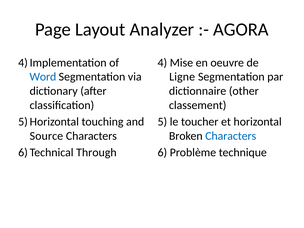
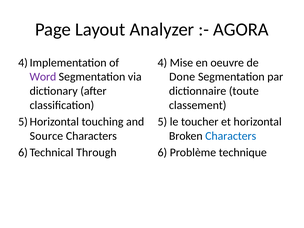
Word colour: blue -> purple (43, 77)
Ligne: Ligne -> Done (182, 77)
other: other -> toute (244, 91)
